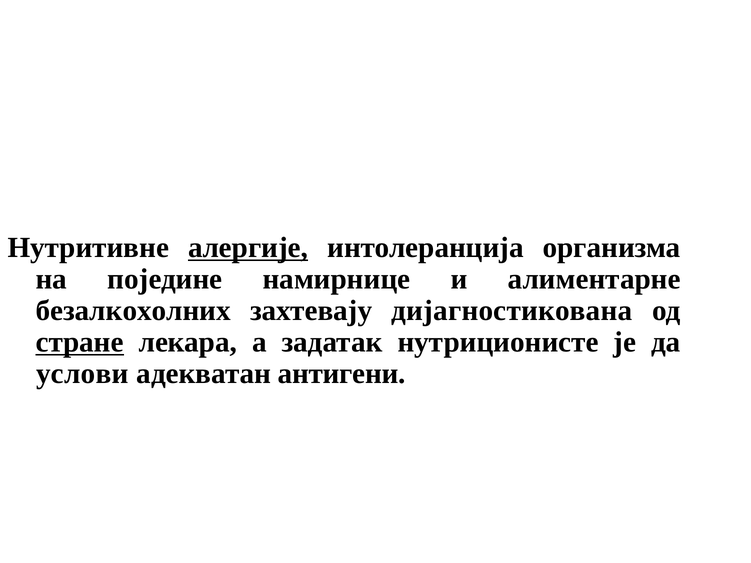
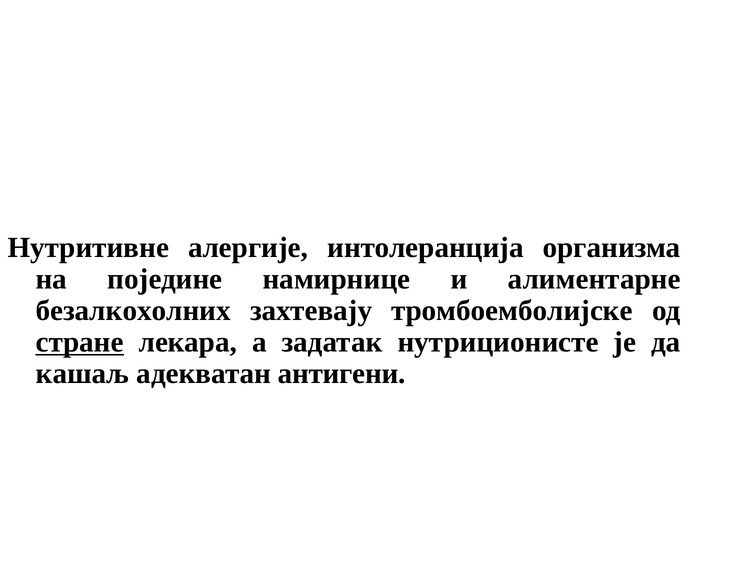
алергије underline: present -> none (248, 248)
дијагностикована: дијагностикована -> тромбоемболијске (512, 311)
услови: услови -> кашаљ (82, 374)
